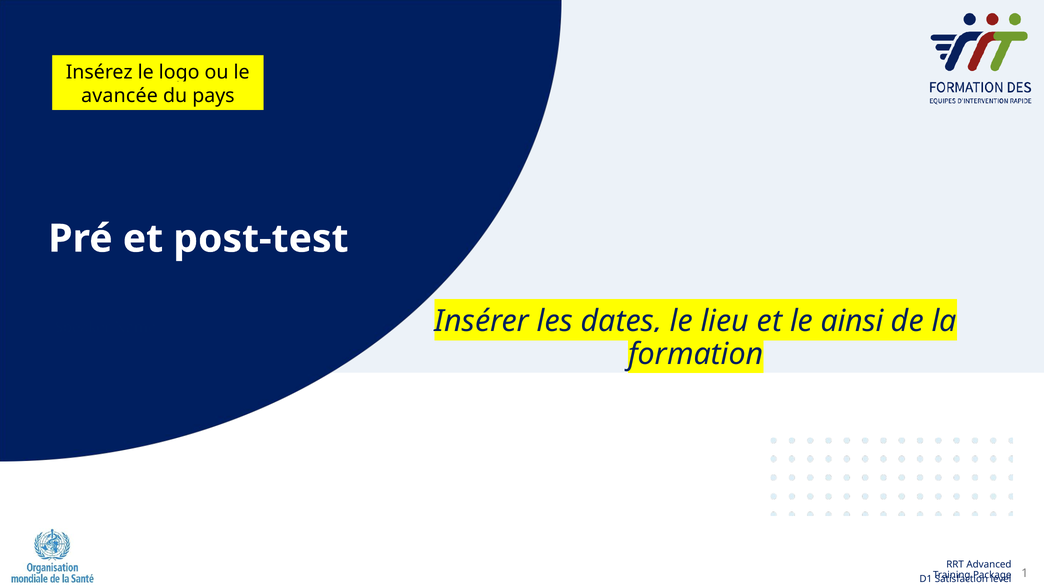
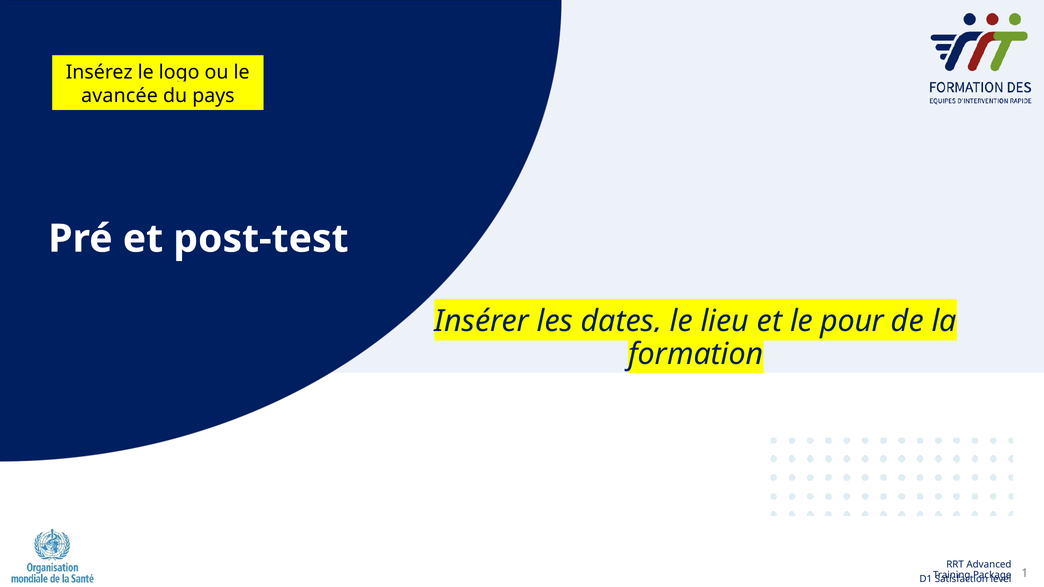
ainsi: ainsi -> pour (852, 322)
